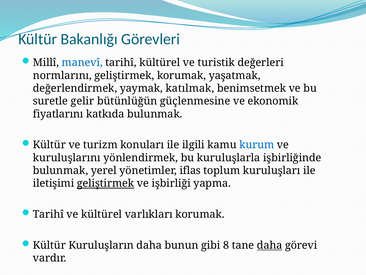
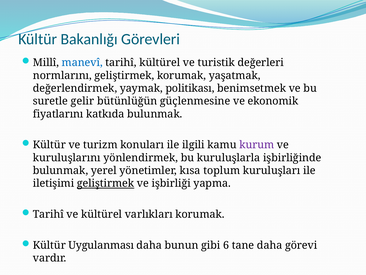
katılmak: katılmak -> politikası (190, 88)
kurum colour: blue -> purple (257, 145)
iflas: iflas -> kısa (190, 170)
Kuruluşların: Kuruluşların -> Uygulanması (101, 245)
8: 8 -> 6 (226, 245)
daha underline: present -> none (270, 245)
